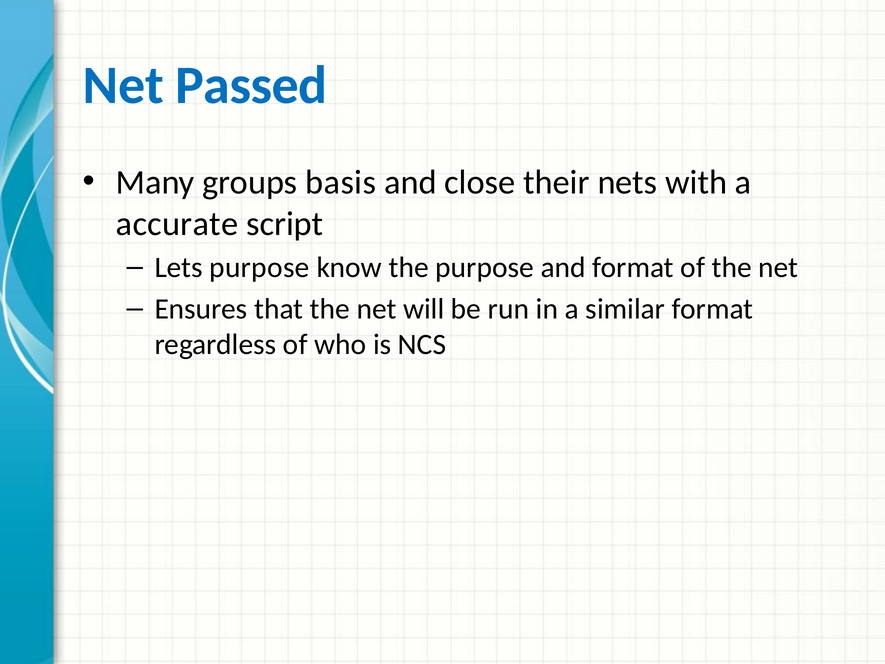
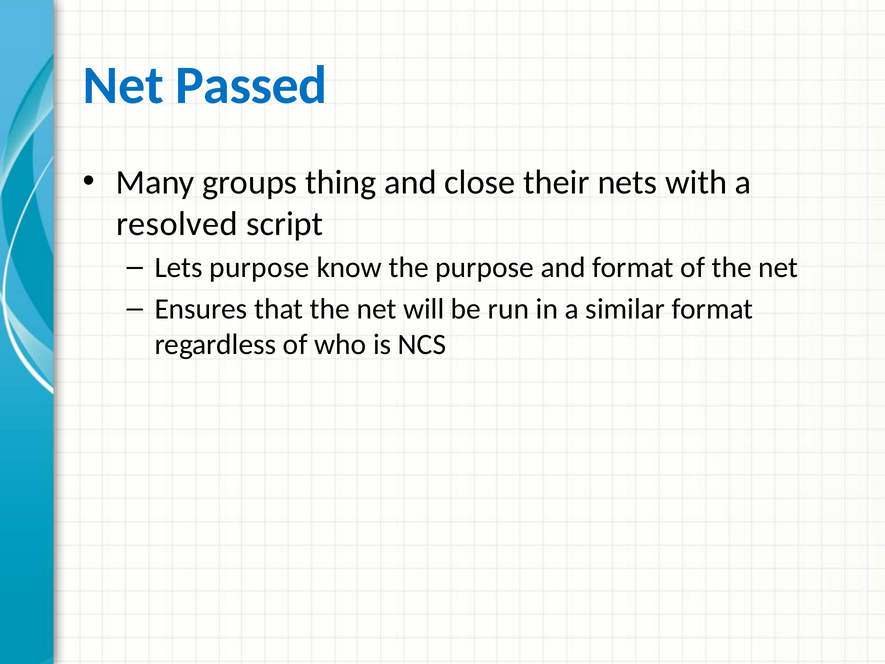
basis: basis -> thing (341, 182)
accurate: accurate -> resolved (177, 224)
